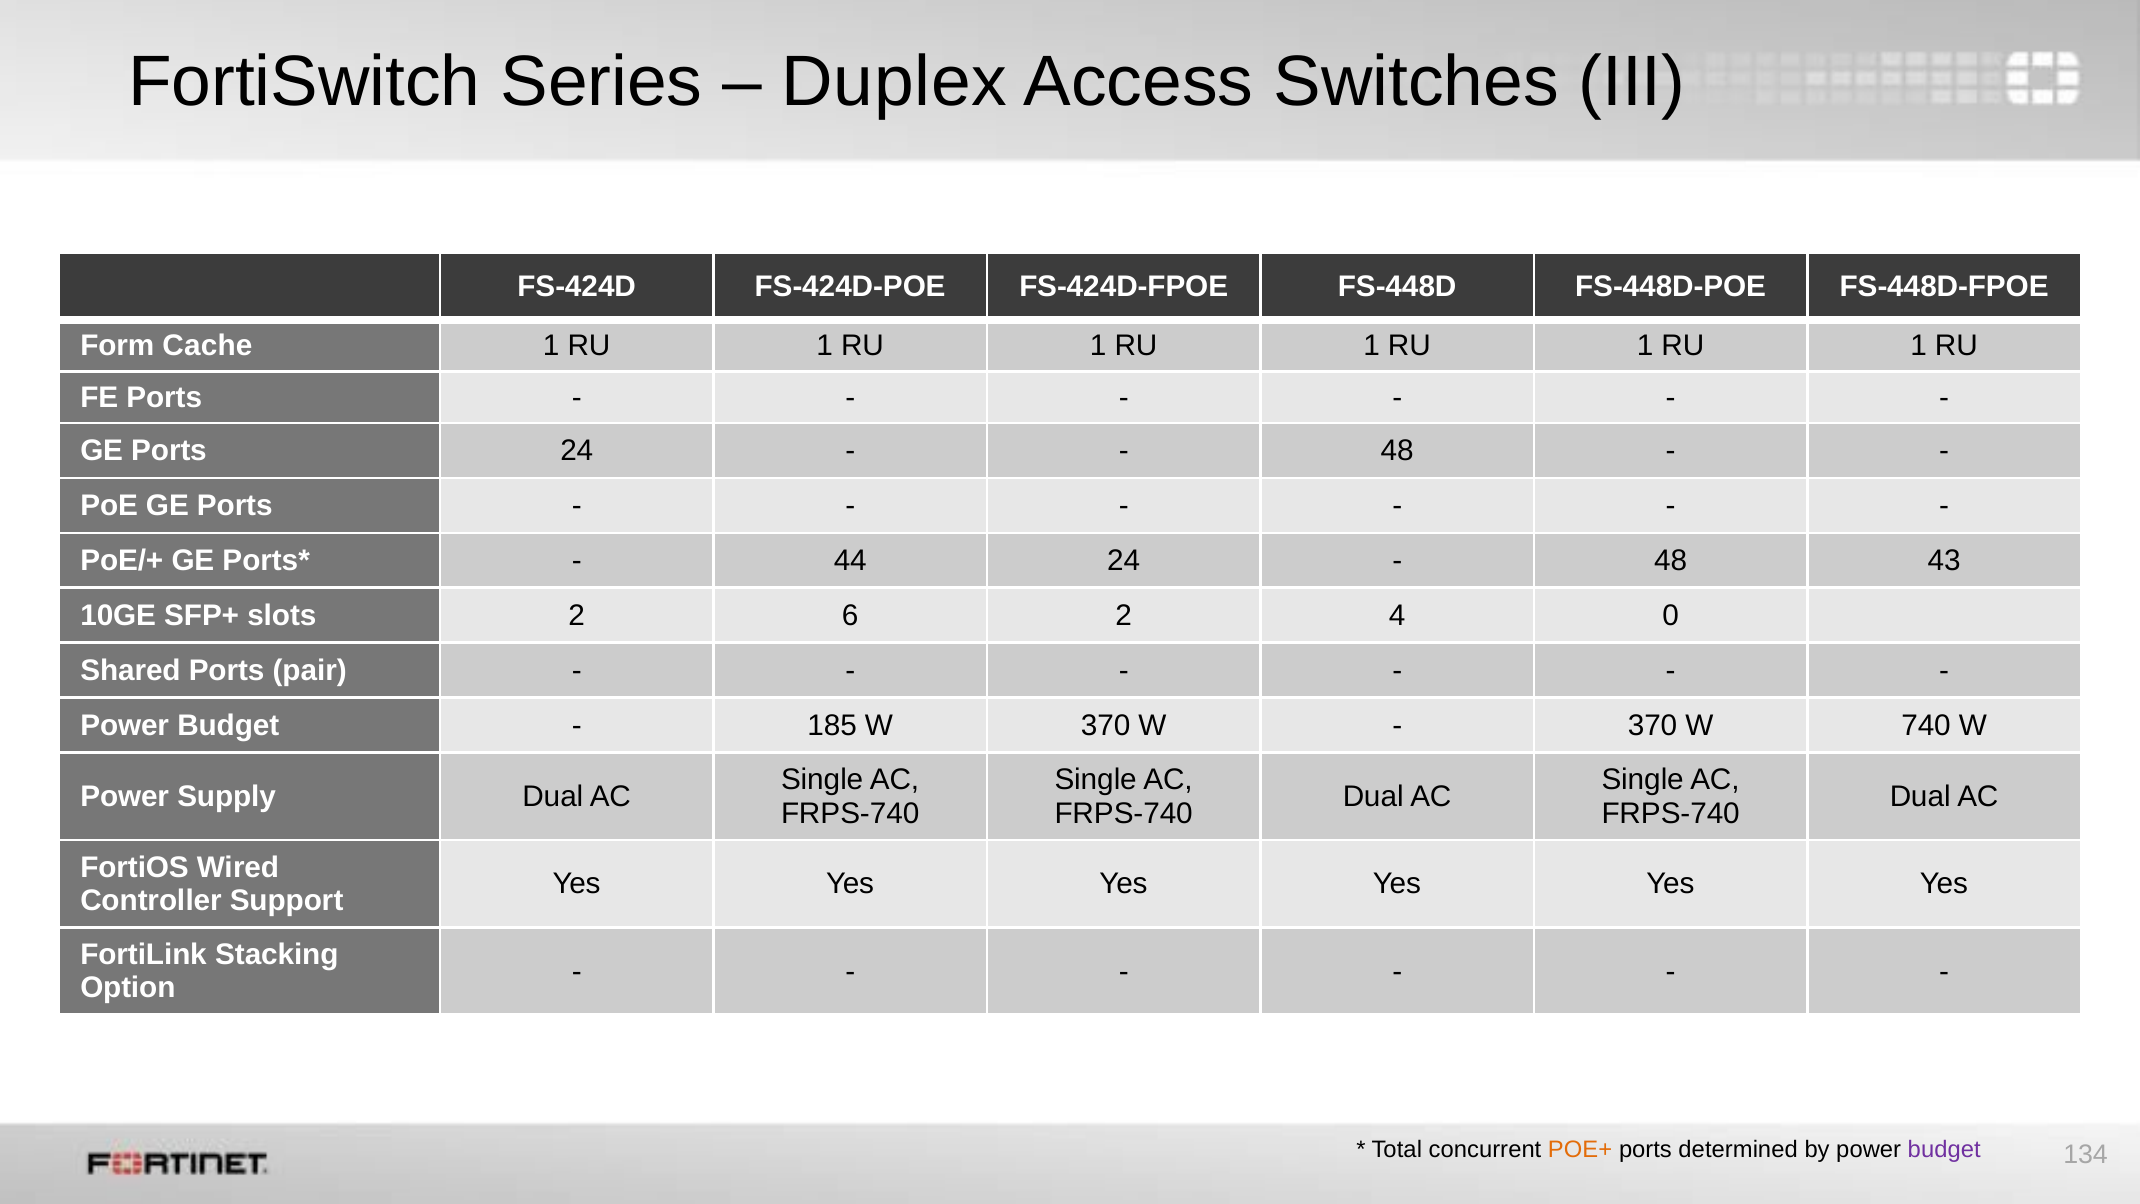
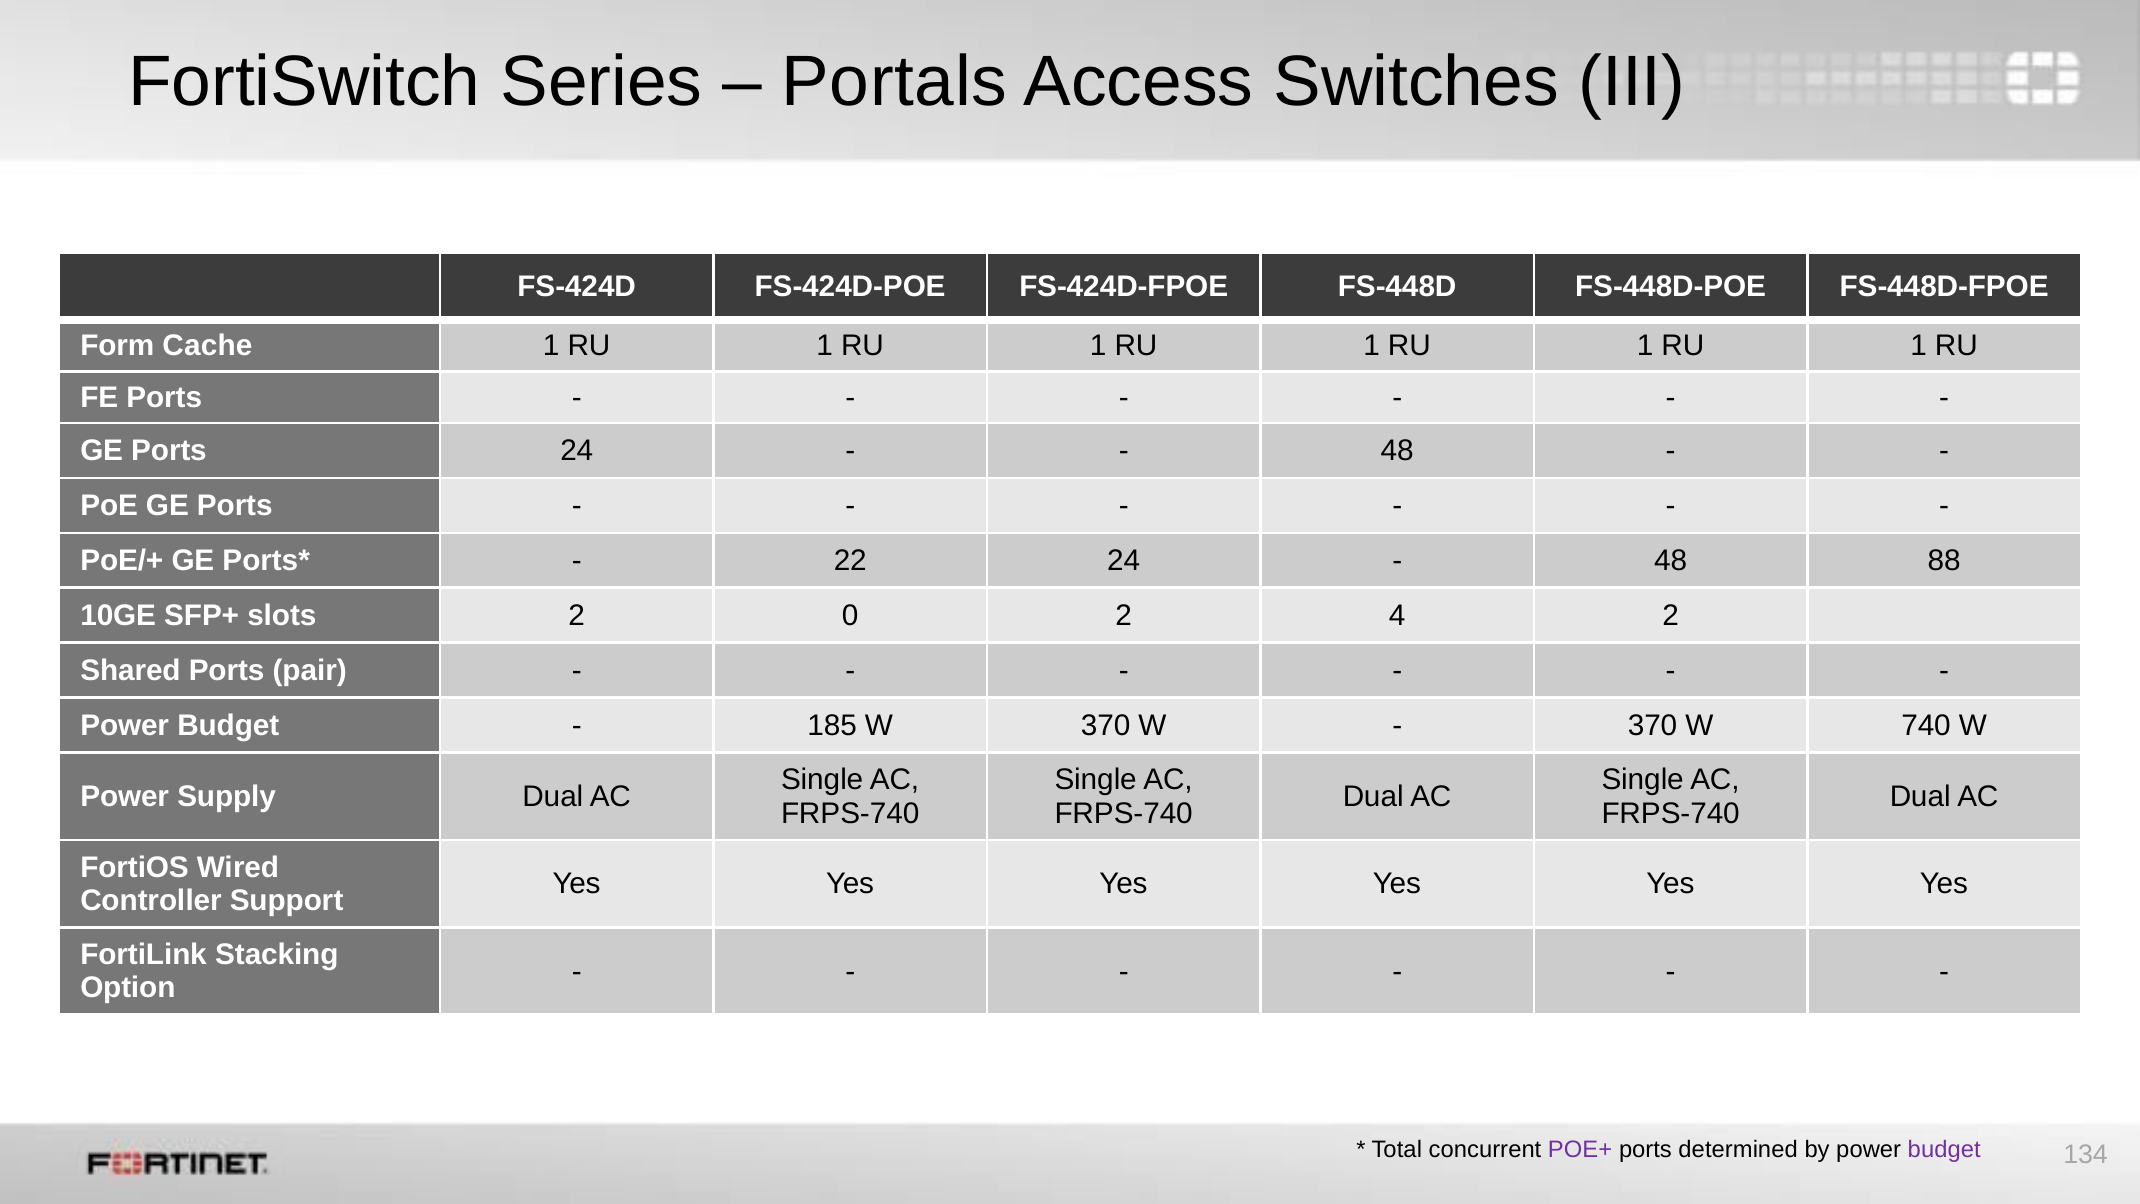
Duplex: Duplex -> Portals (895, 82)
44: 44 -> 22 (850, 561)
43: 43 -> 88 (1944, 561)
6: 6 -> 0 (850, 616)
4 0: 0 -> 2 (1671, 616)
POE+ colour: orange -> purple (1580, 1150)
